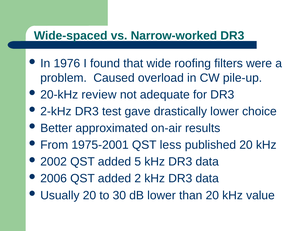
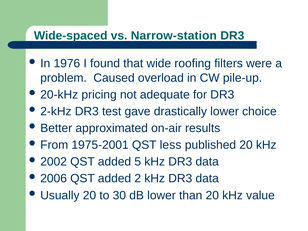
Narrow-worked: Narrow-worked -> Narrow-station (174, 36)
review: review -> pricing (99, 95)
